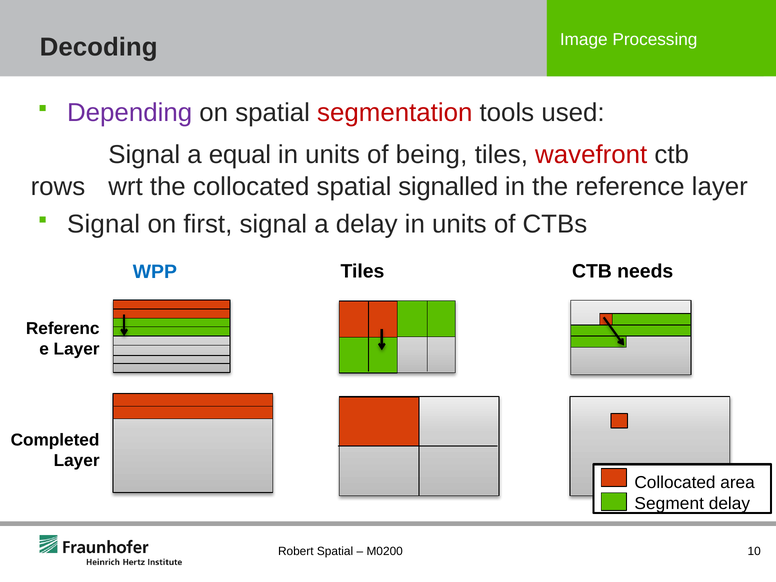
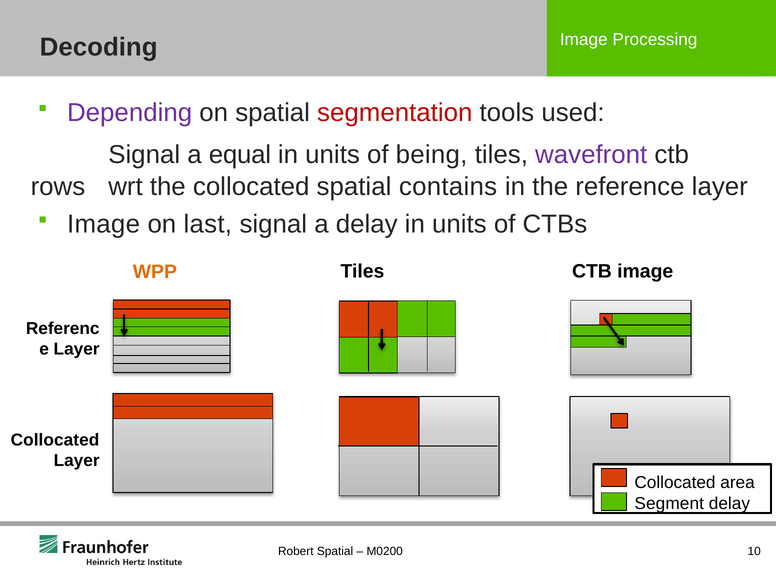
wavefront colour: red -> purple (591, 155)
signalled: signalled -> contains (448, 187)
Signal: Signal -> Image (104, 224)
first: first -> last (208, 224)
WPP colour: blue -> orange (155, 272)
CTB needs: needs -> image (645, 271)
Completed: Completed -> Collocated (55, 440)
